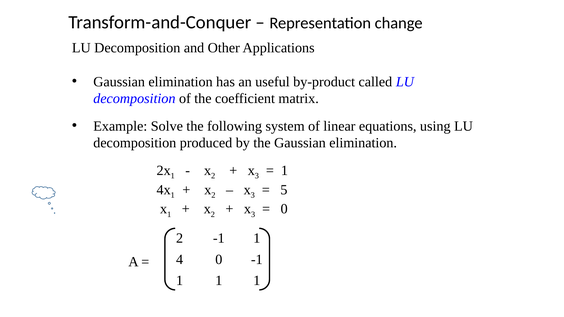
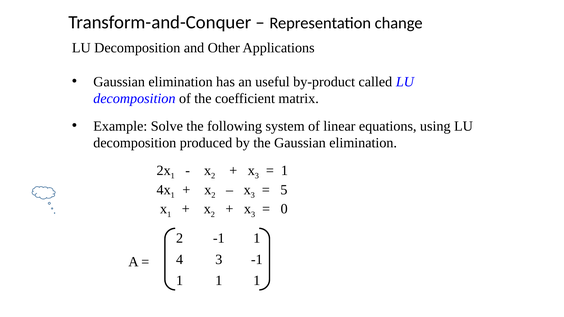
4 0: 0 -> 3 (219, 260)
